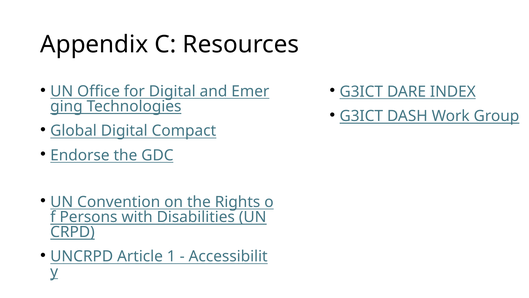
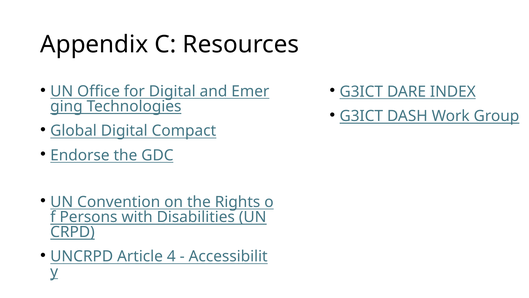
1: 1 -> 4 (171, 256)
